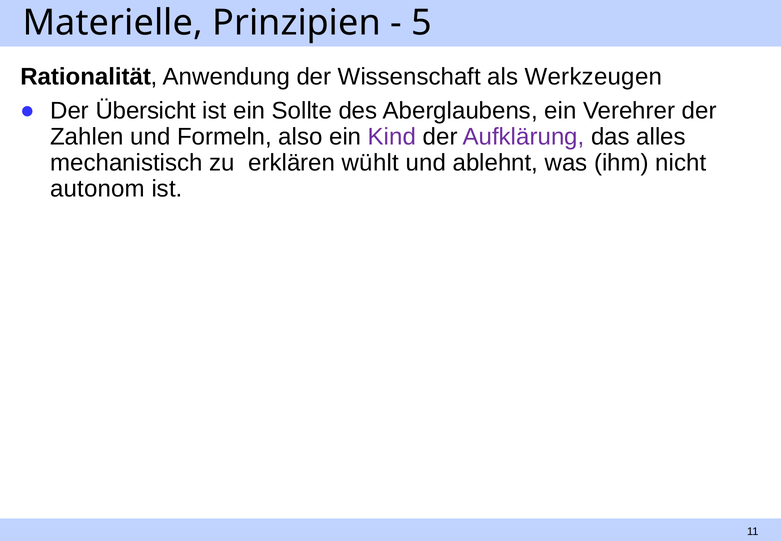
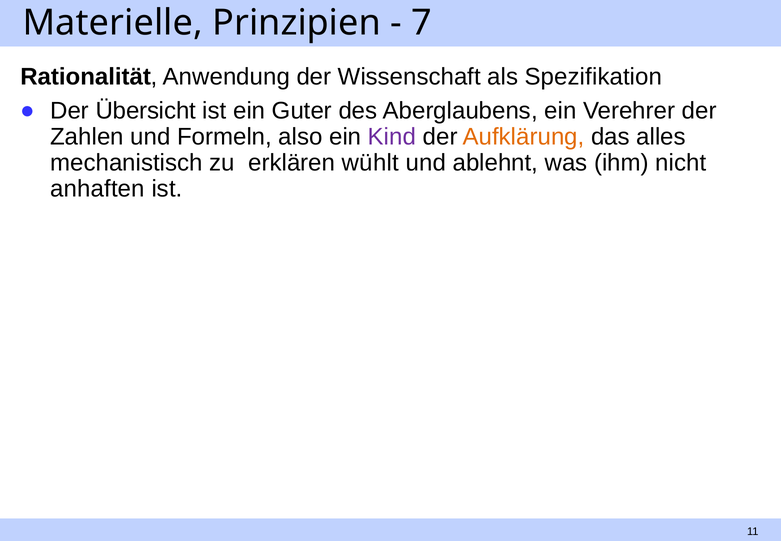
5: 5 -> 7 (421, 23)
Werkzeugen: Werkzeugen -> Spezifikation (594, 77)
Sollte: Sollte -> Guter (302, 111)
Aufklärung colour: purple -> orange (524, 137)
autonom: autonom -> anhaften (98, 189)
